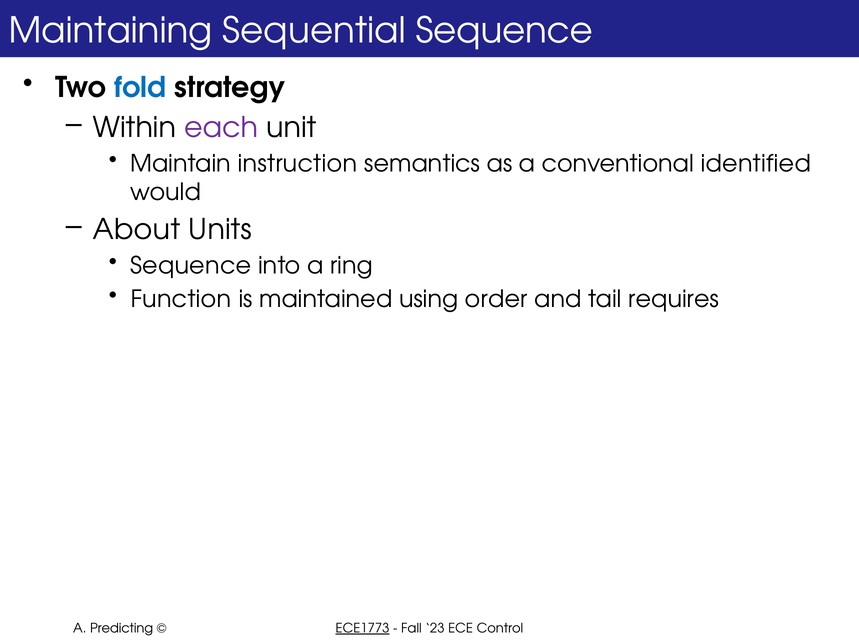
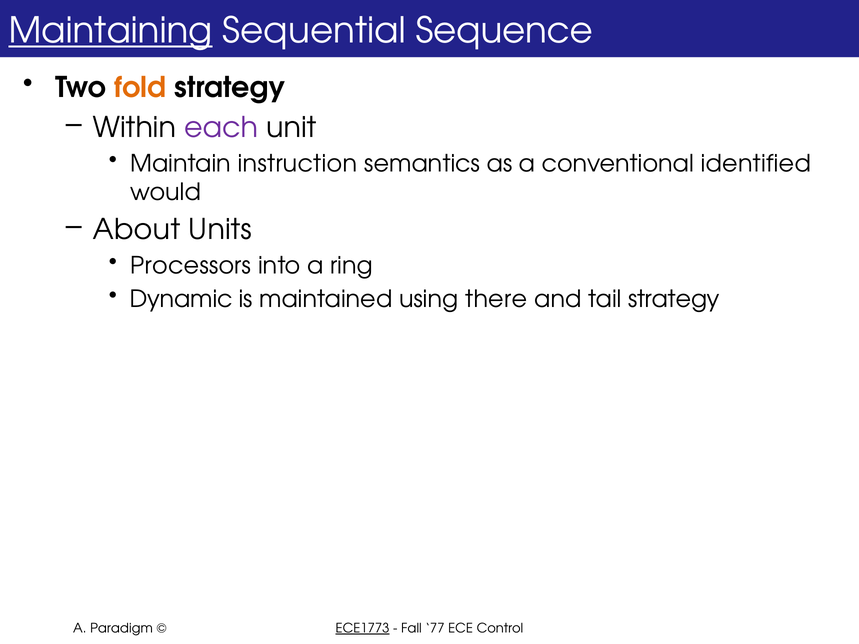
Maintaining underline: none -> present (111, 31)
fold colour: blue -> orange (140, 88)
Sequence: Sequence -> Processors (191, 266)
Function: Function -> Dynamic (181, 299)
order: order -> there (496, 299)
tail requires: requires -> strategy (674, 299)
Predicting: Predicting -> Paradigm (122, 629)
23: 23 -> 77 (435, 629)
